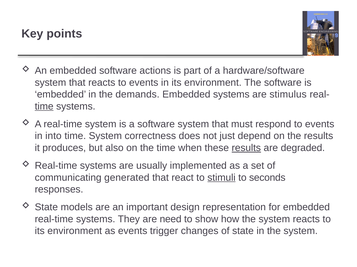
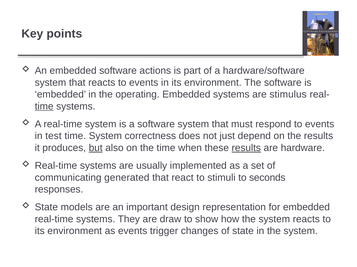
demands: demands -> operating (138, 95)
into: into -> test (53, 136)
but underline: none -> present (96, 148)
degraded: degraded -> hardware (303, 148)
stimuli underline: present -> none (221, 178)
need: need -> draw (171, 220)
